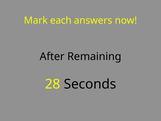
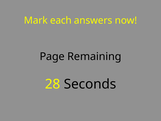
After: After -> Page (52, 56)
